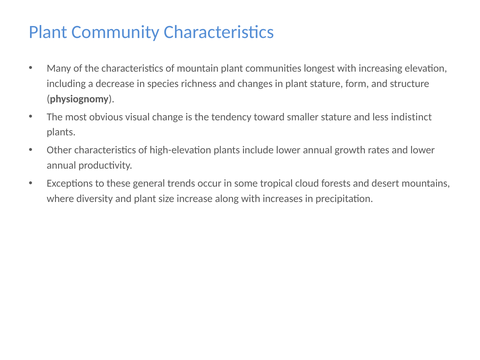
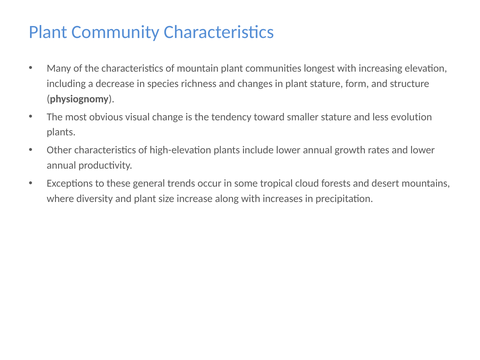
indistinct: indistinct -> evolution (411, 117)
